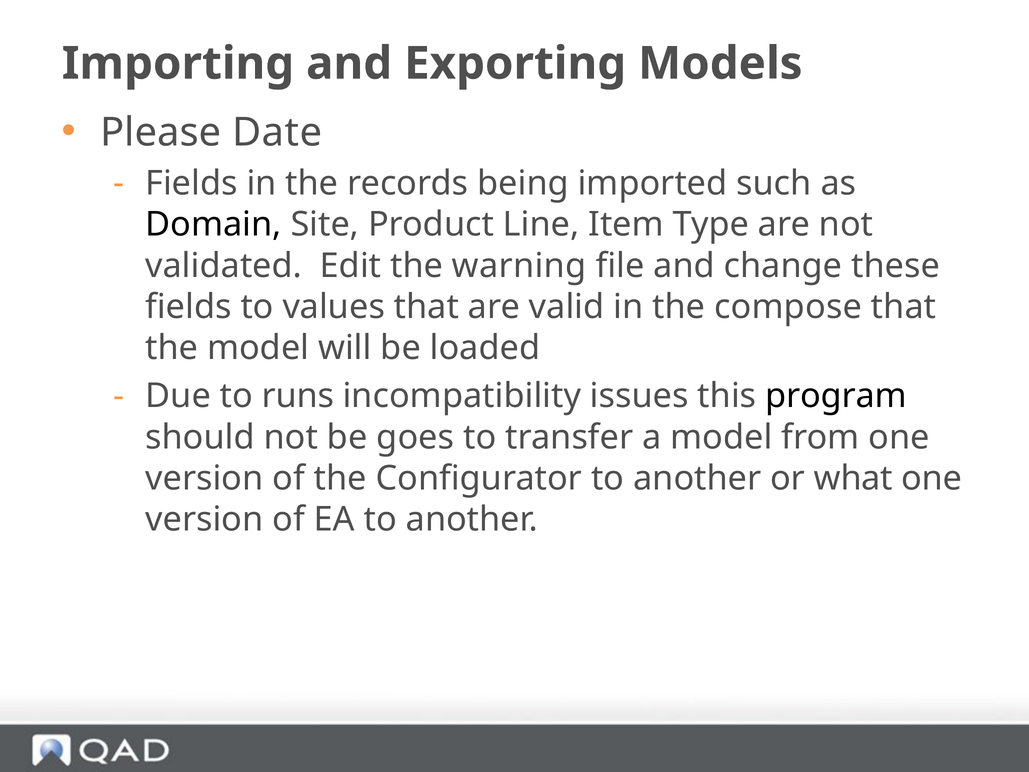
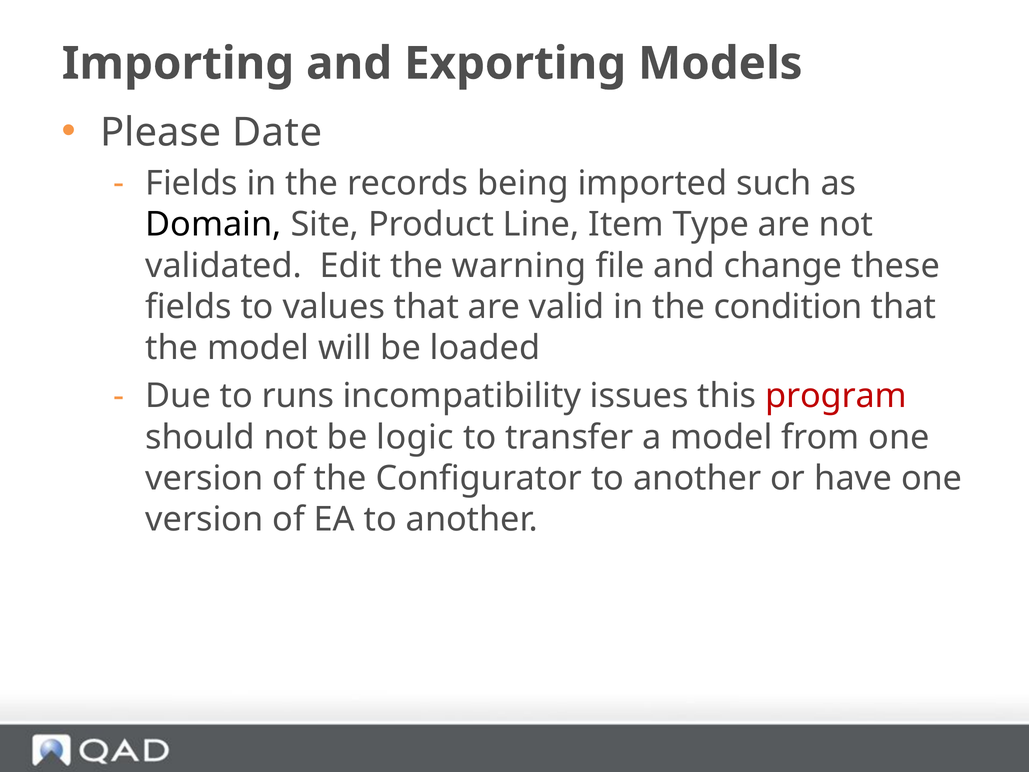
compose: compose -> condition (788, 307)
program colour: black -> red (836, 396)
goes: goes -> logic (415, 437)
what: what -> have (853, 478)
